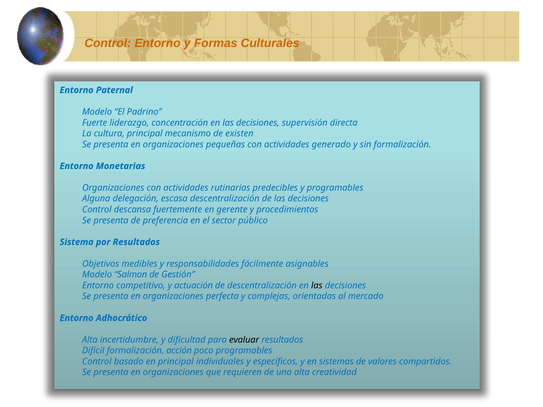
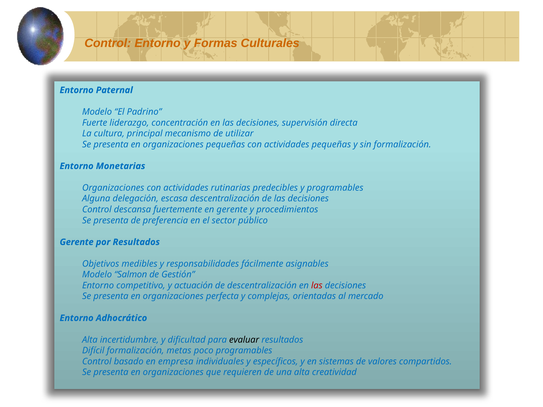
existen: existen -> utilizar (239, 134)
actividades generado: generado -> pequeñas (331, 144)
Sistema: Sistema -> Gerente (77, 242)
las colour: black -> red (317, 286)
acción: acción -> metas (179, 351)
en principal: principal -> empresa (176, 362)
